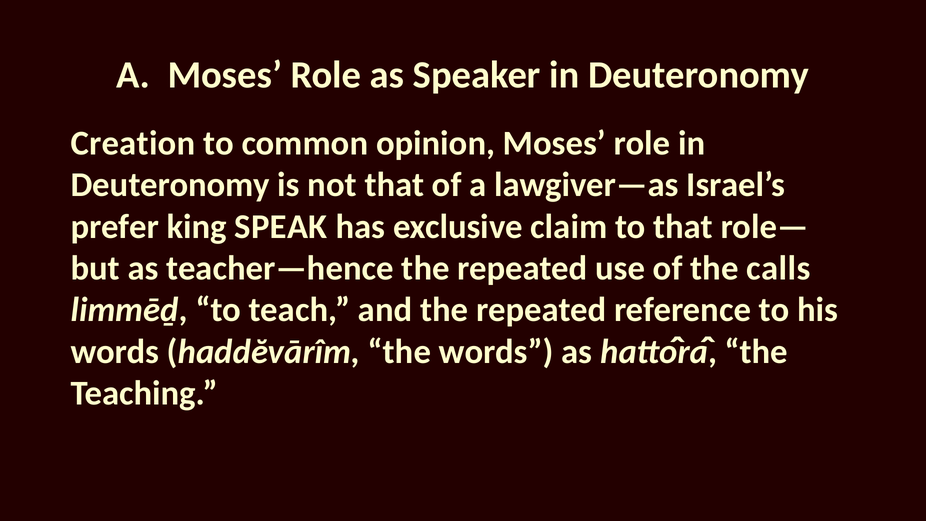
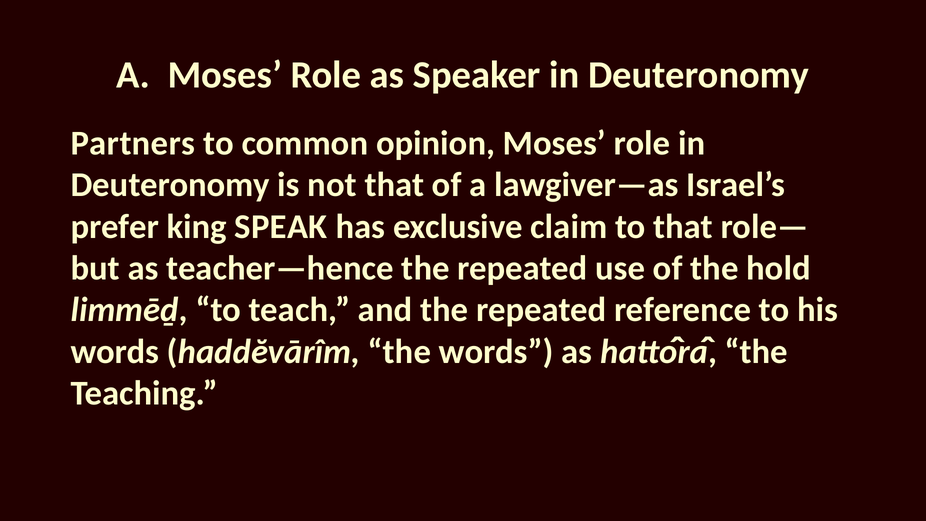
Creation: Creation -> Partners (133, 143)
calls: calls -> hold (779, 268)
